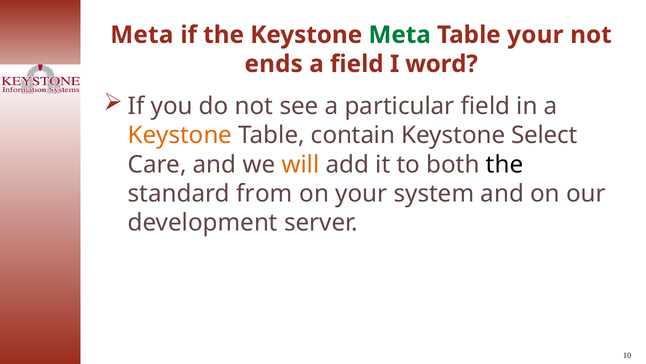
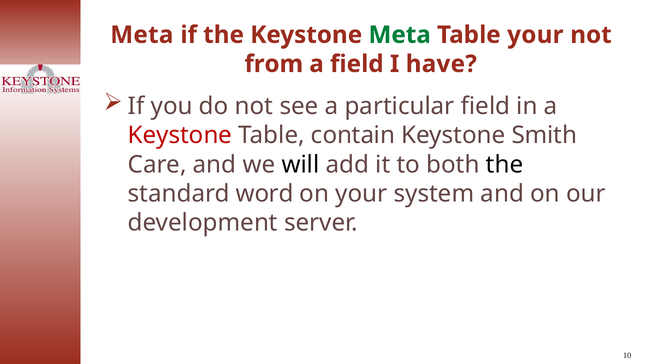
ends: ends -> from (274, 64)
word: word -> have (441, 64)
Keystone colour: orange -> red (180, 135)
Select: Select -> Smith (544, 135)
will colour: orange -> black (300, 164)
from: from -> word (265, 193)
